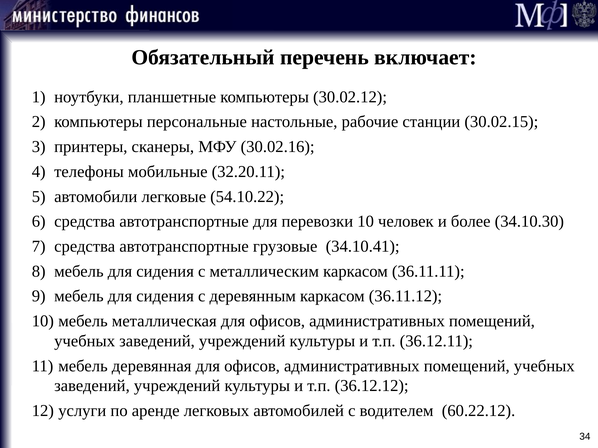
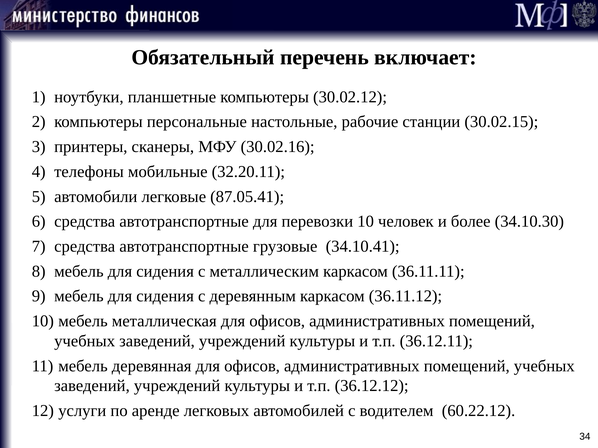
54.10.22: 54.10.22 -> 87.05.41 (247, 197)
